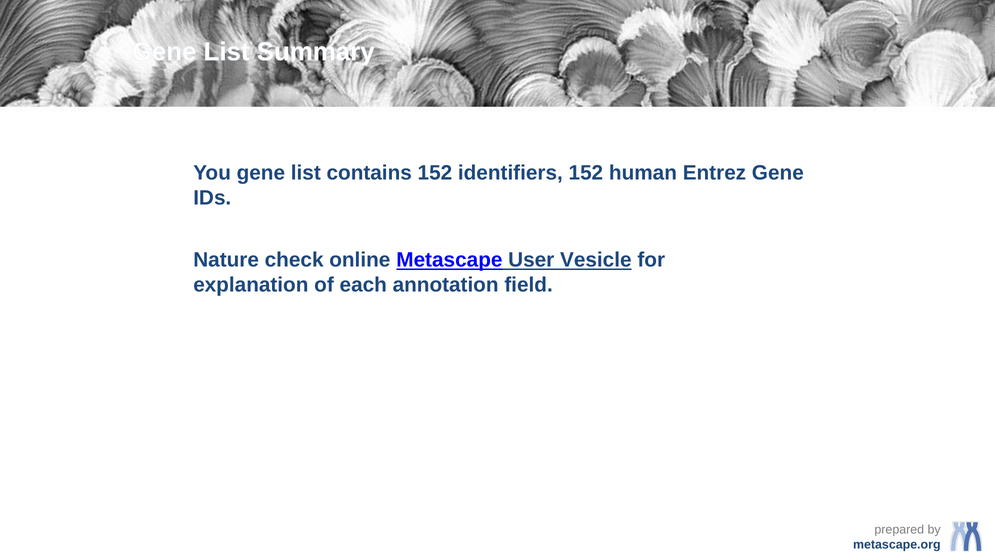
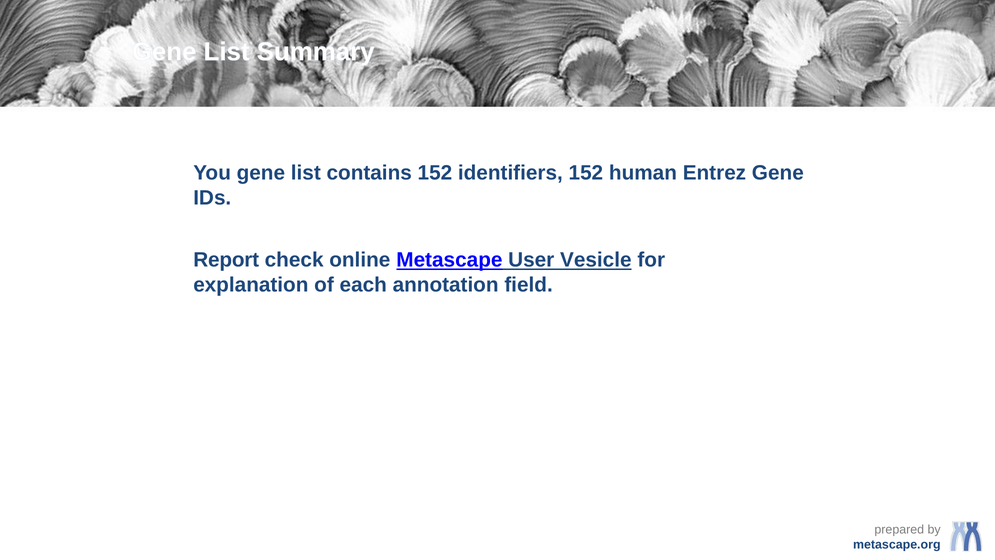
Nature: Nature -> Report (226, 260)
